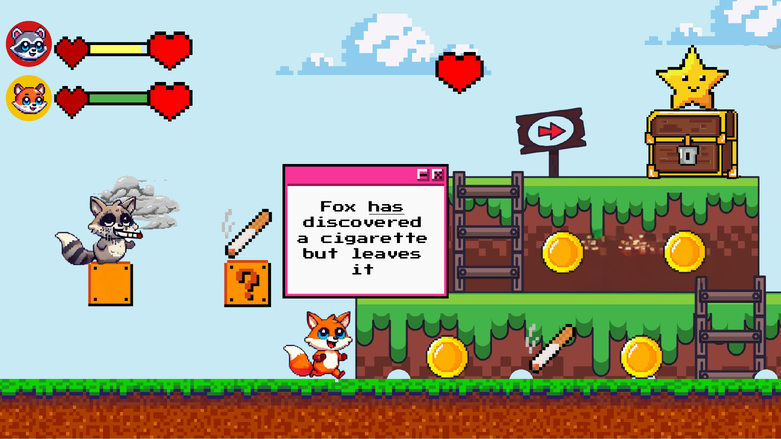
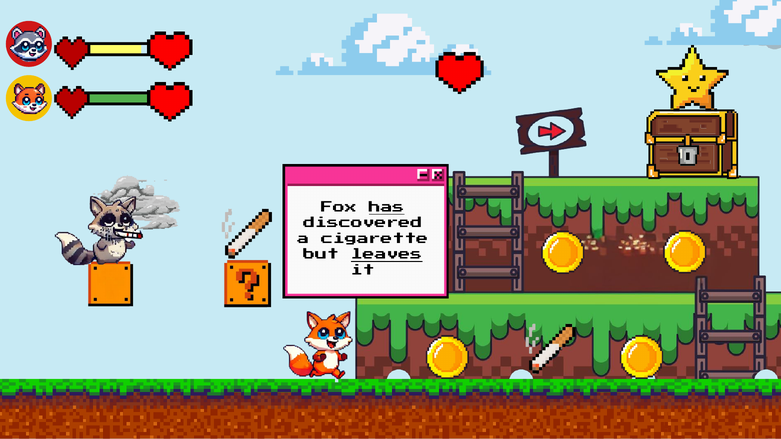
leaves underline: none -> present (387, 257)
